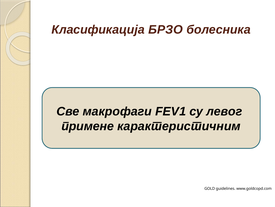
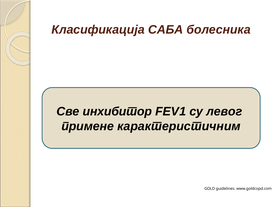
БРЗО: БРЗО -> САБА (166, 29)
макрофаги: макрофаги -> инхибитор (117, 111)
